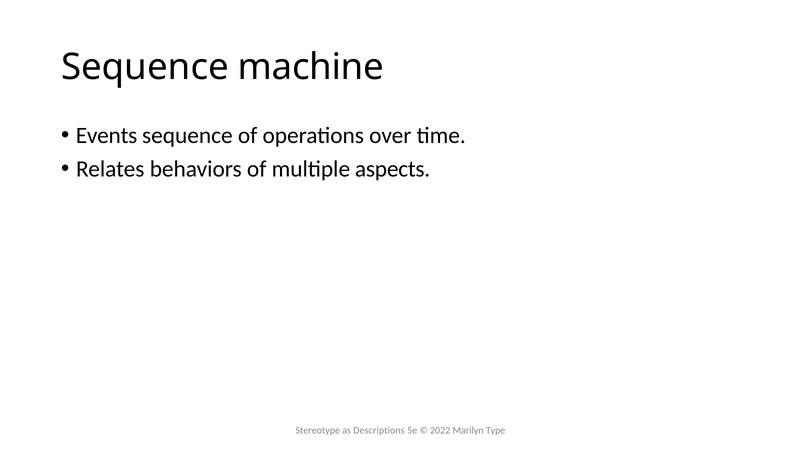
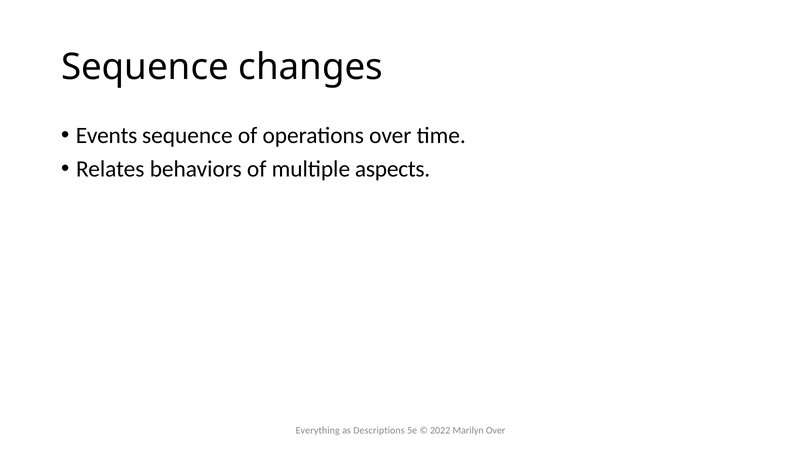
machine: machine -> changes (311, 67)
Stereotype: Stereotype -> Everything (318, 430)
Marilyn Type: Type -> Over (496, 430)
